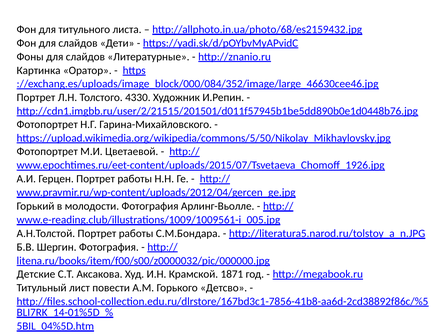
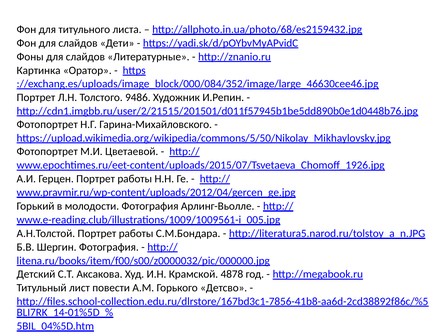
4330: 4330 -> 9486 (138, 97)
Детские: Детские -> Детский (36, 274)
1871: 1871 -> 4878 (232, 274)
